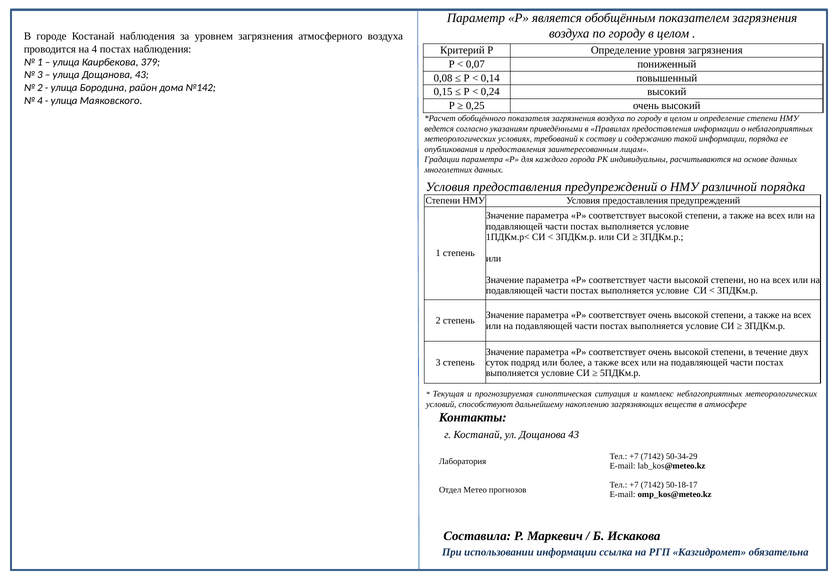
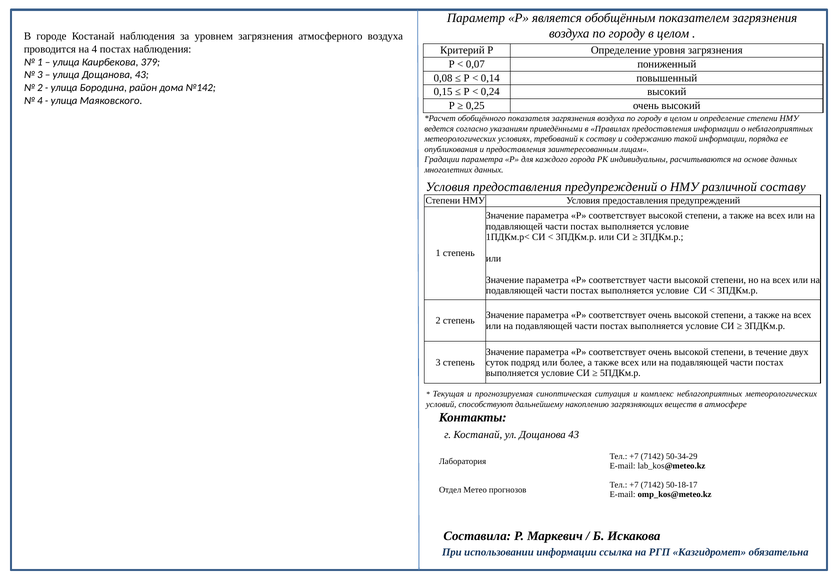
различной порядка: порядка -> составу (783, 187)
